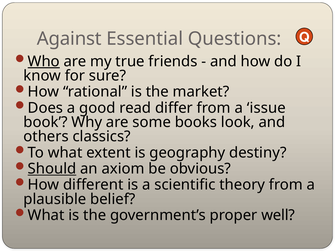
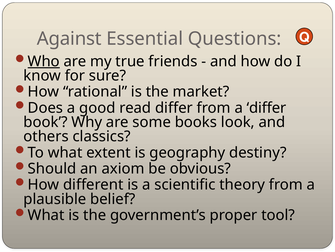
a issue: issue -> differ (266, 108)
Should underline: present -> none (52, 168)
well: well -> tool (278, 215)
